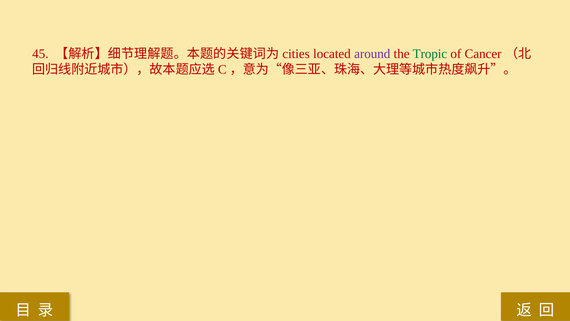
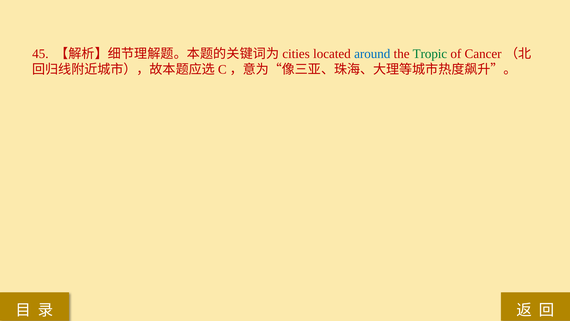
around colour: purple -> blue (372, 54)
